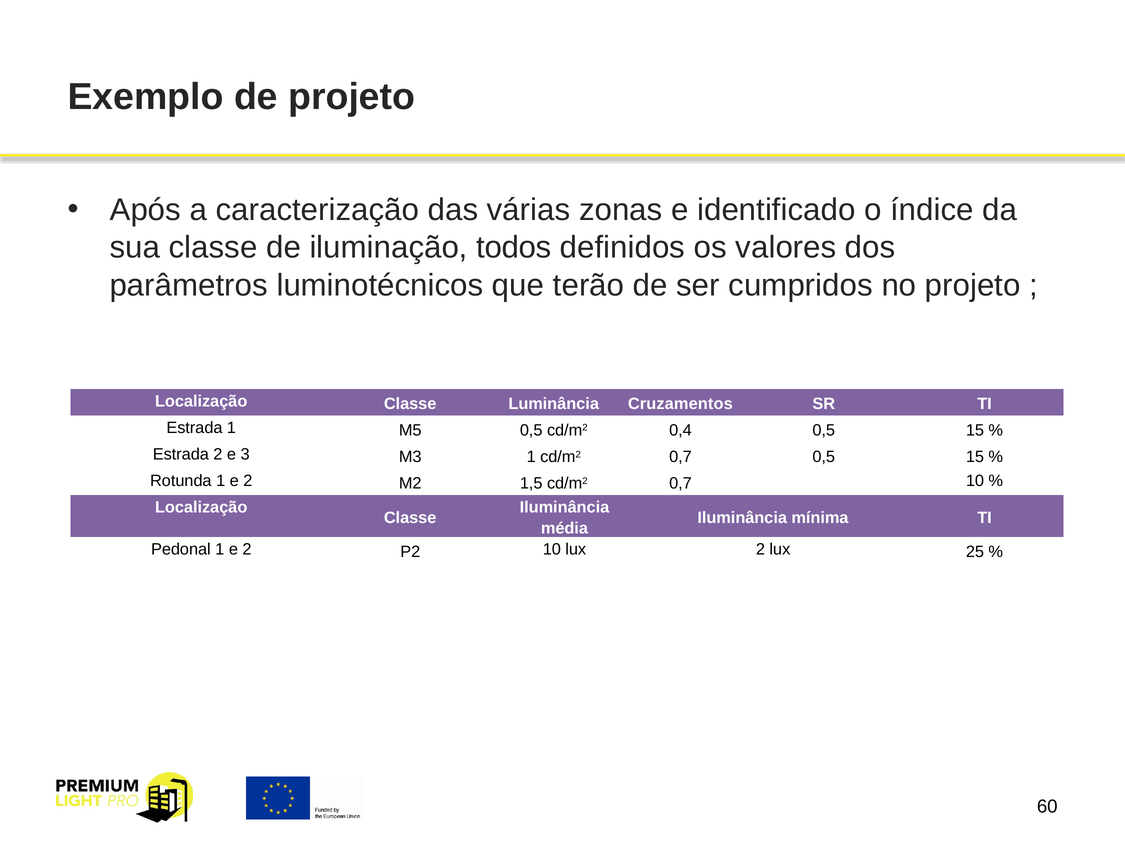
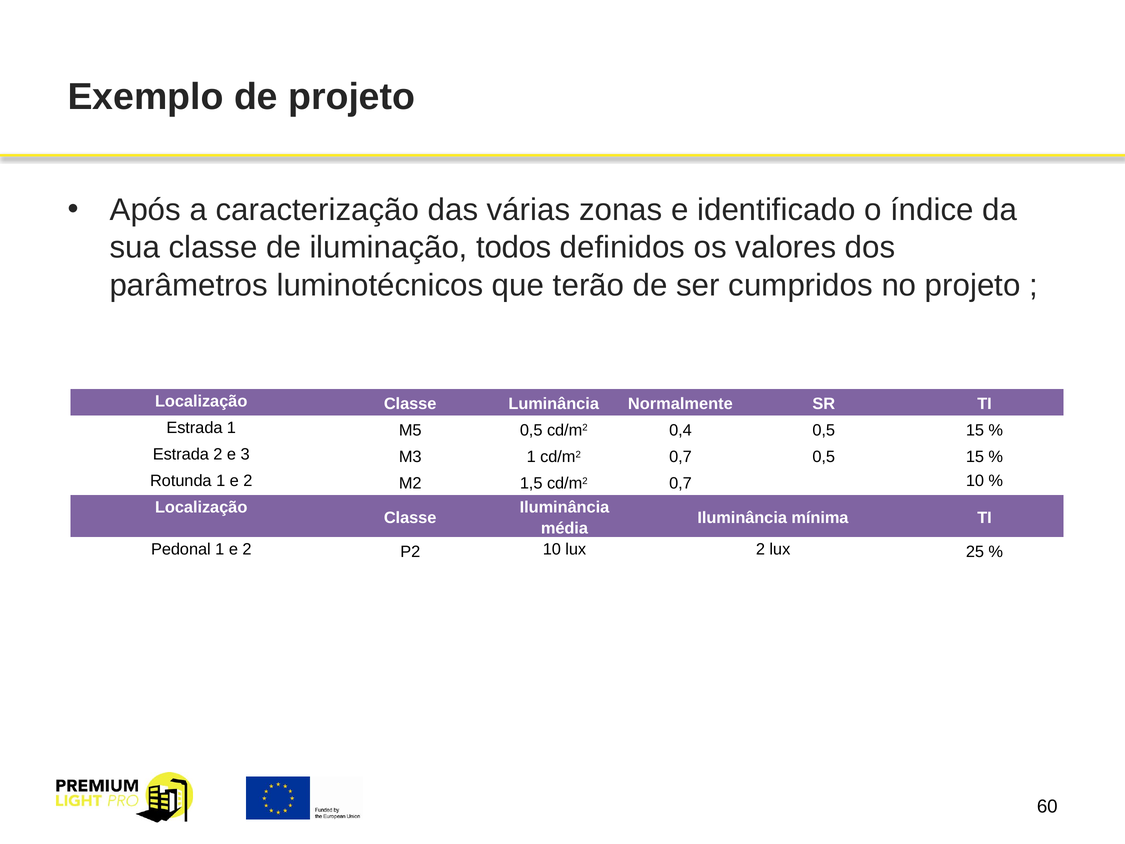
Cruzamentos: Cruzamentos -> Normalmente (680, 404)
